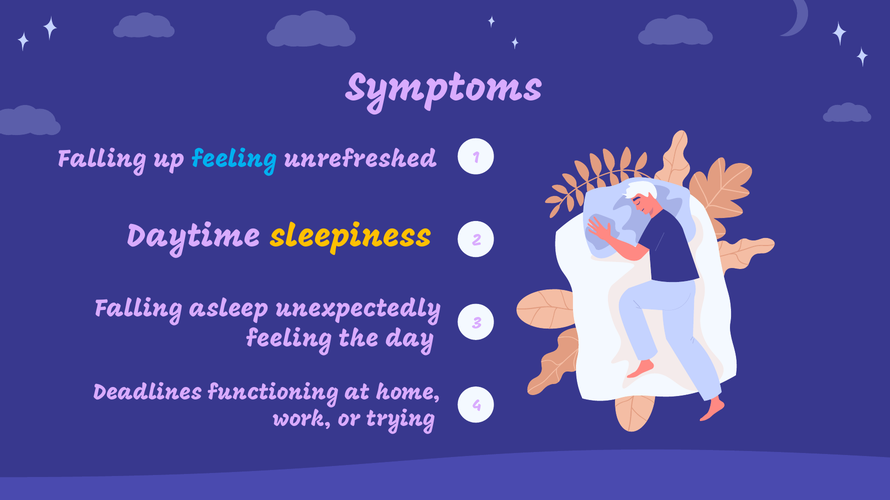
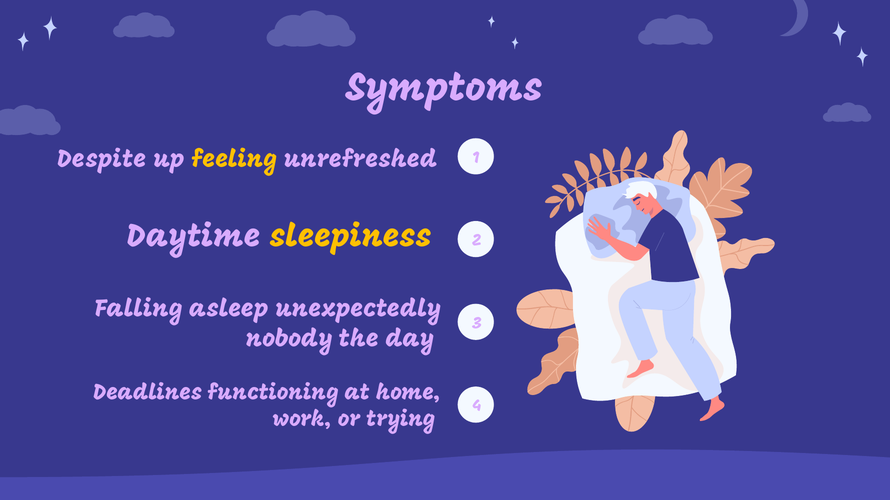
Falling: Falling -> Despite (102, 160)
feeling colour: light blue -> yellow (234, 160)
feeling: feeling -> nobody (289, 339)
